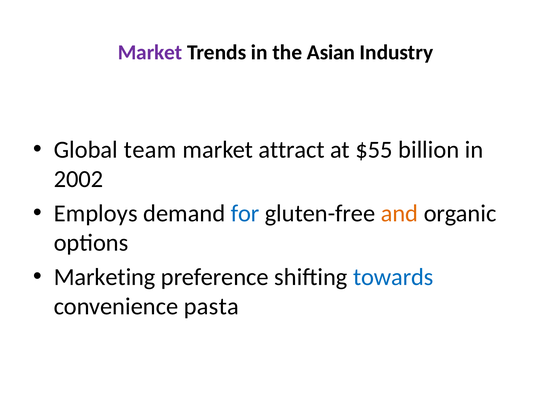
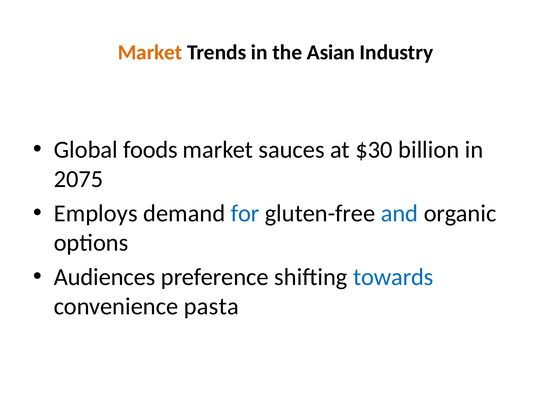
Market colour: purple -> orange (150, 52)
team: team -> foods (150, 150)
attract: attract -> sauces (292, 150)
$55: $55 -> $30 (374, 150)
2002: 2002 -> 2075 (79, 179)
and colour: orange -> blue (399, 214)
Marketing: Marketing -> Audiences (105, 277)
